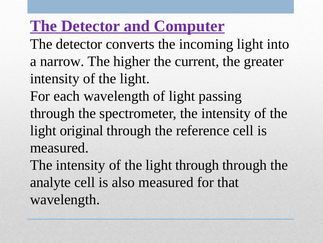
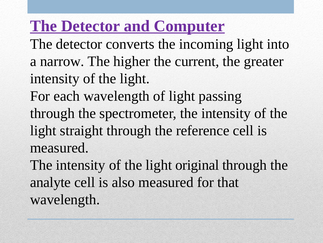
original: original -> straight (82, 130)
light through: through -> original (197, 165)
